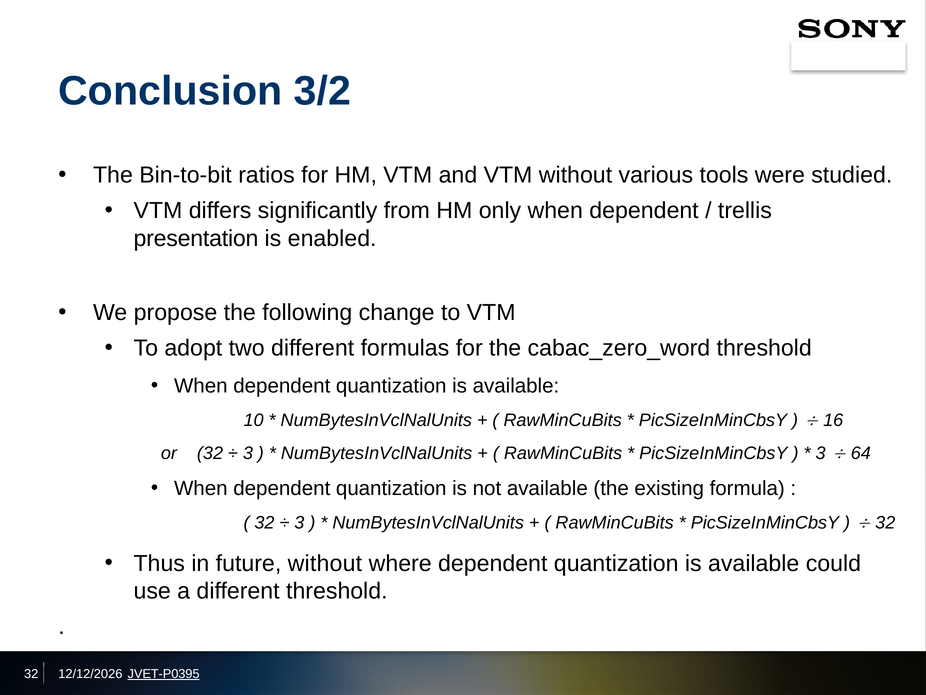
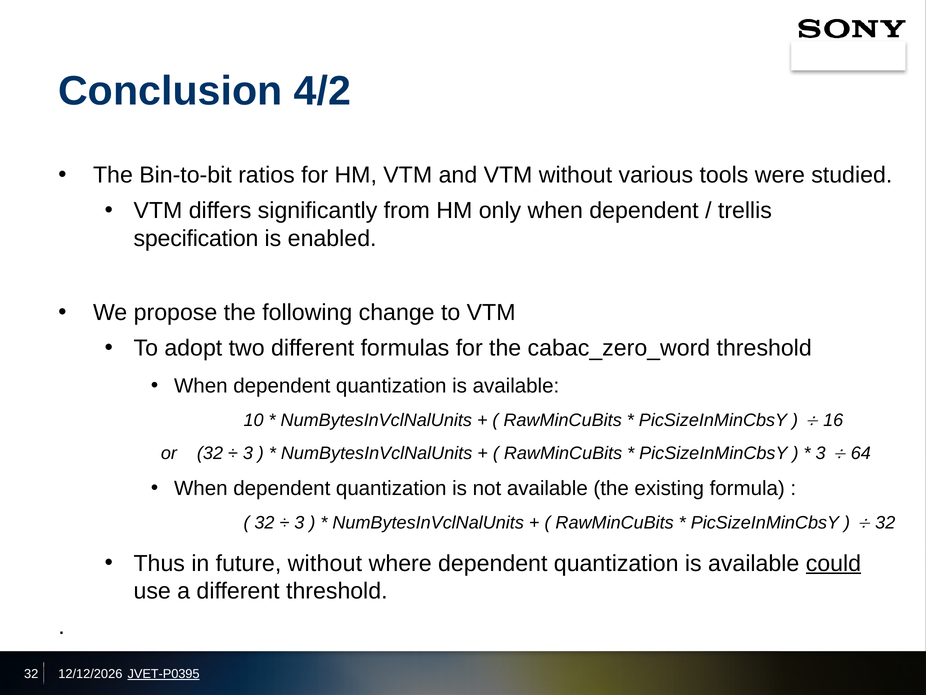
3/2: 3/2 -> 4/2 (322, 91)
presentation: presentation -> specification (196, 238)
could underline: none -> present (833, 563)
